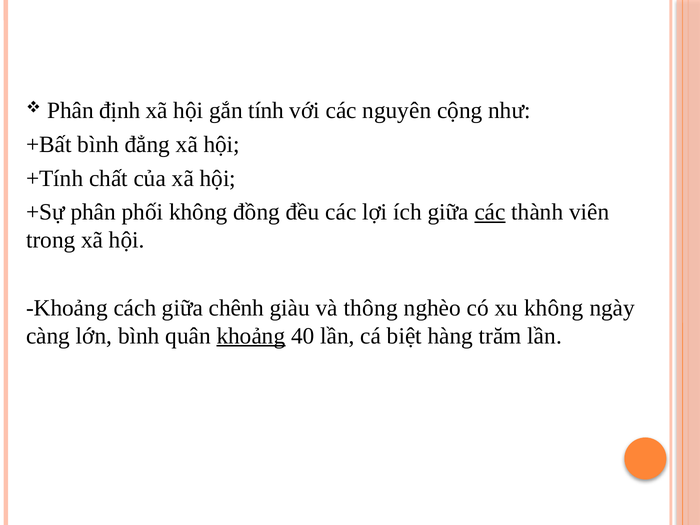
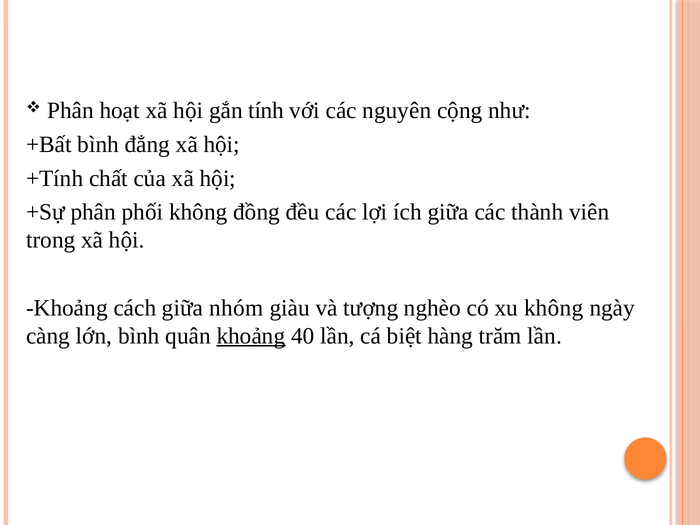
định: định -> hoạt (120, 111)
các underline: present -> none (490, 212)
chênh: chênh -> nhóm (236, 308)
thông: thông -> tượng (371, 308)
